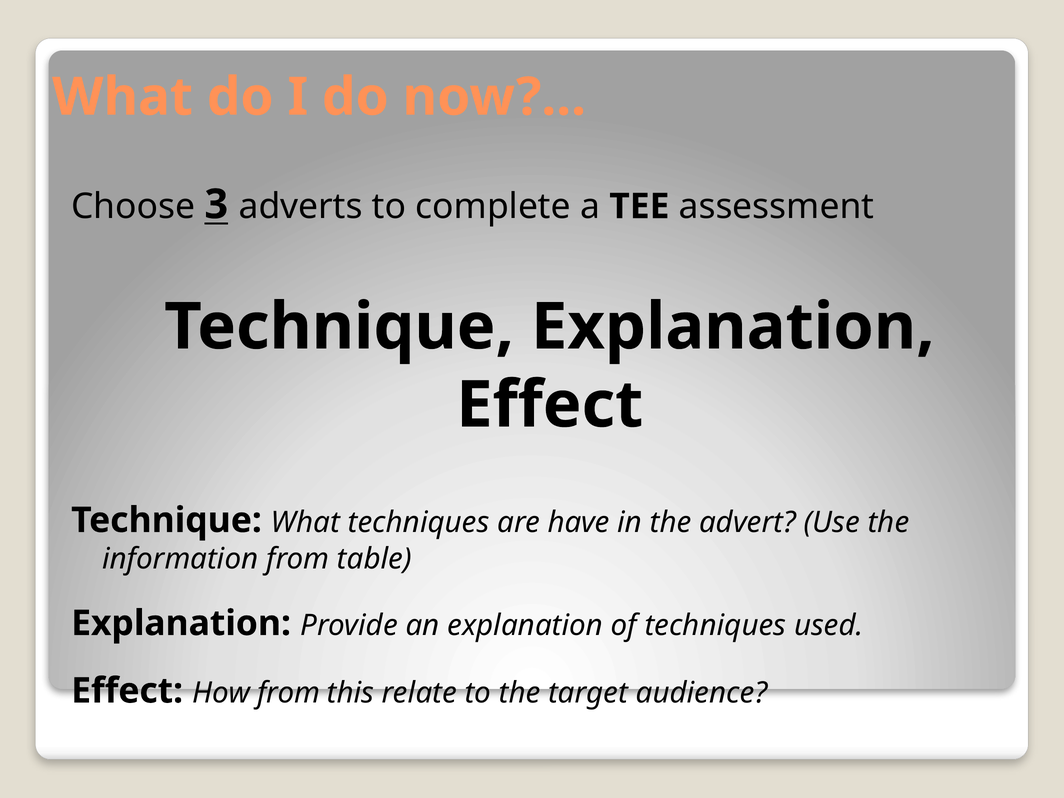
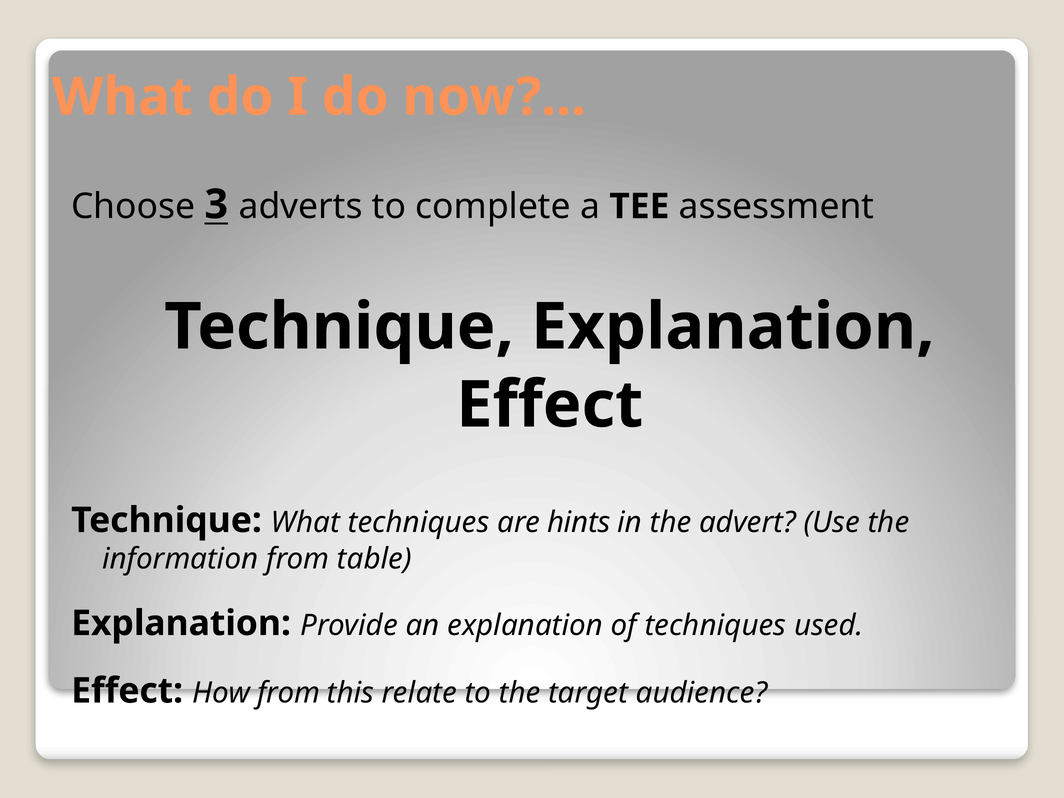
have: have -> hints (579, 522)
